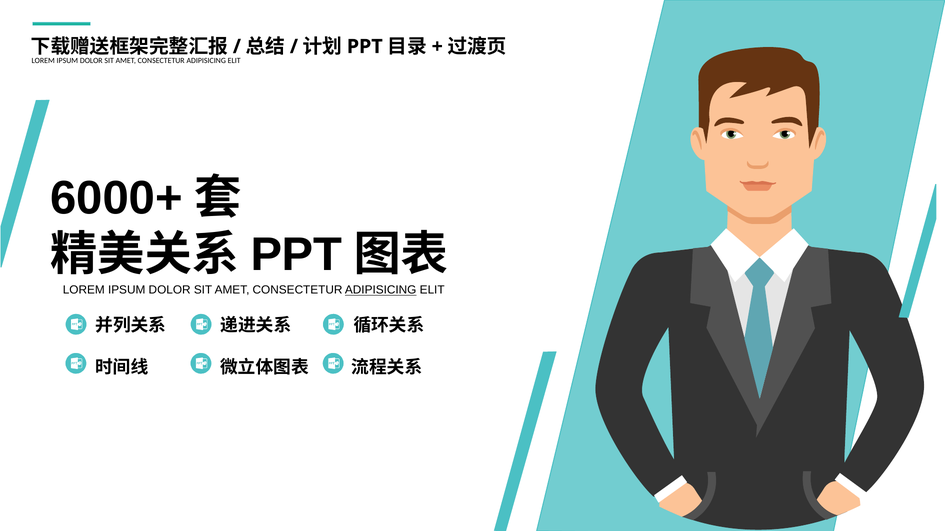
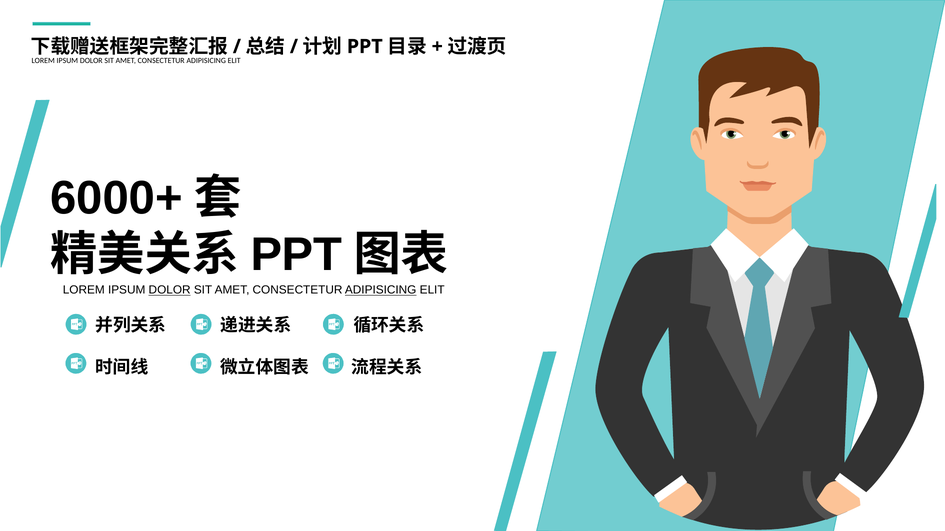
DOLOR underline: none -> present (170, 290)
